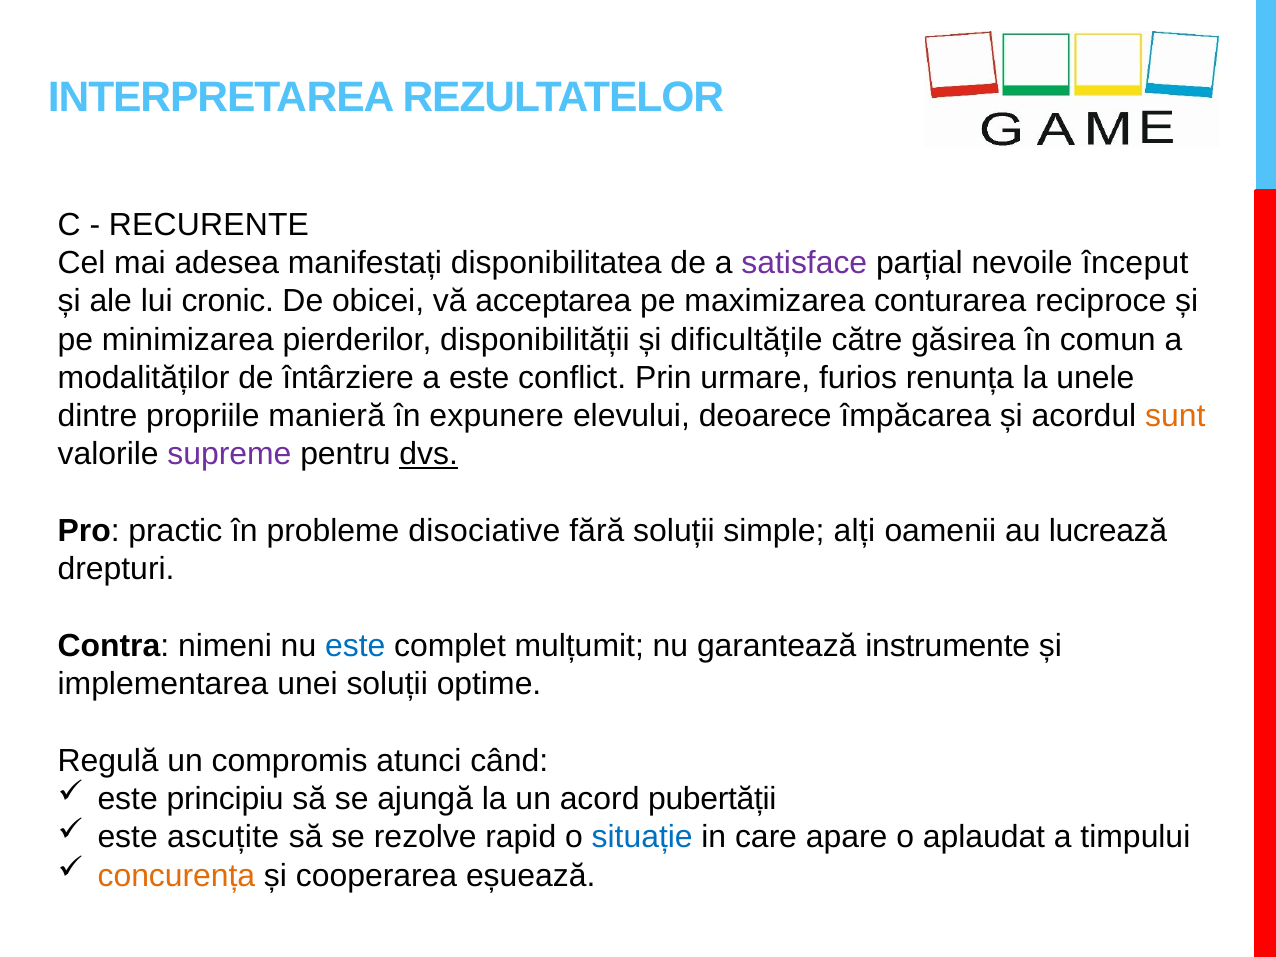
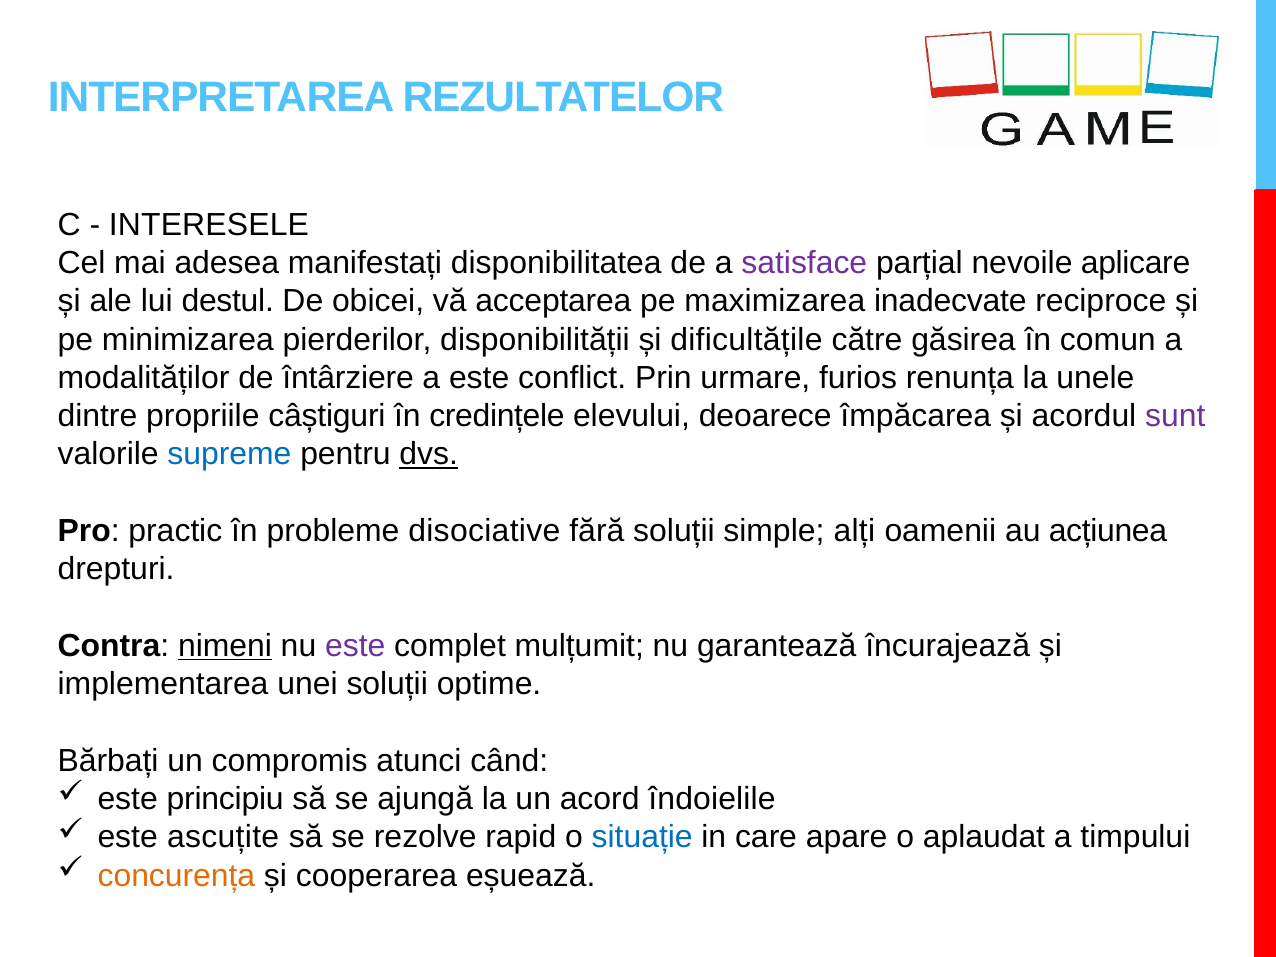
RECURENTE: RECURENTE -> INTERESELE (209, 225)
început: început -> aplicare (1136, 263)
cronic: cronic -> destul (228, 301)
conturarea: conturarea -> inadecvate (950, 301)
manieră: manieră -> câștiguri (327, 416)
expunere: expunere -> credințele (497, 416)
sunt colour: orange -> purple (1175, 416)
supreme colour: purple -> blue (229, 454)
lucrează: lucrează -> acțiunea (1108, 531)
nimeni underline: none -> present (225, 646)
este colour: blue -> purple (355, 646)
instrumente: instrumente -> încurajează (948, 646)
Regulă: Regulă -> Bărbați (108, 761)
pubertății: pubertății -> îndoielile (712, 799)
